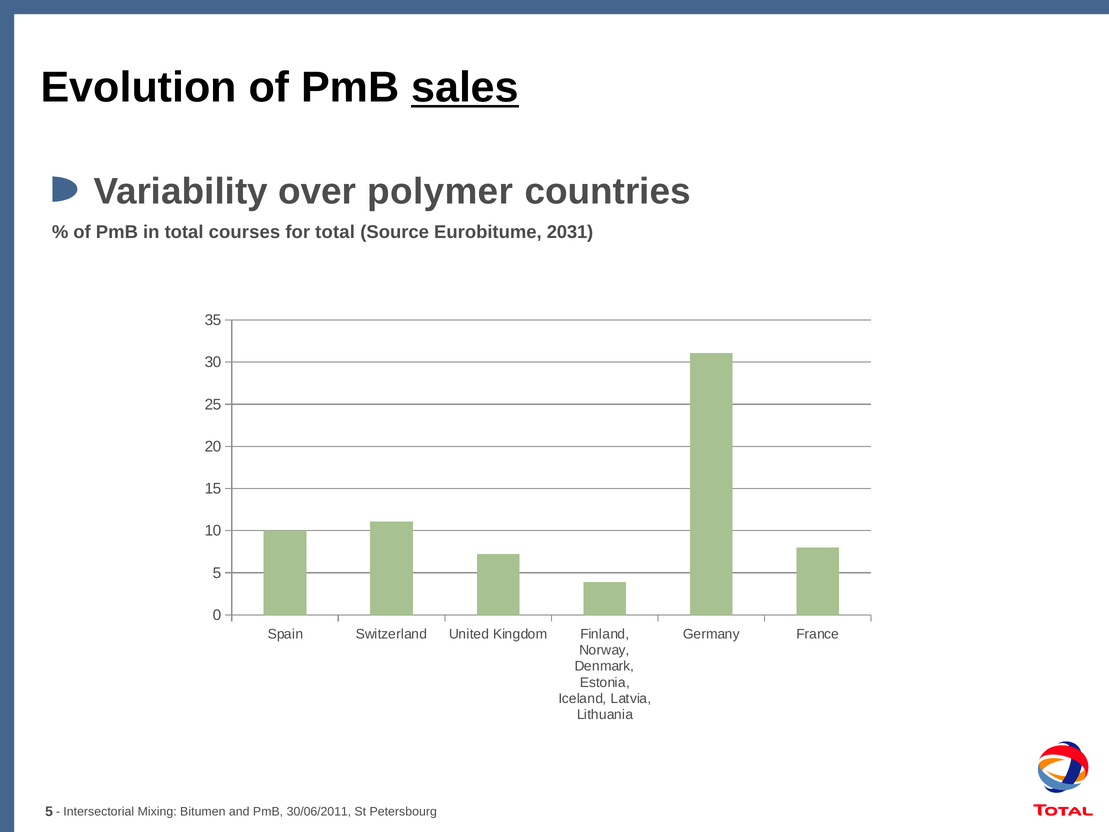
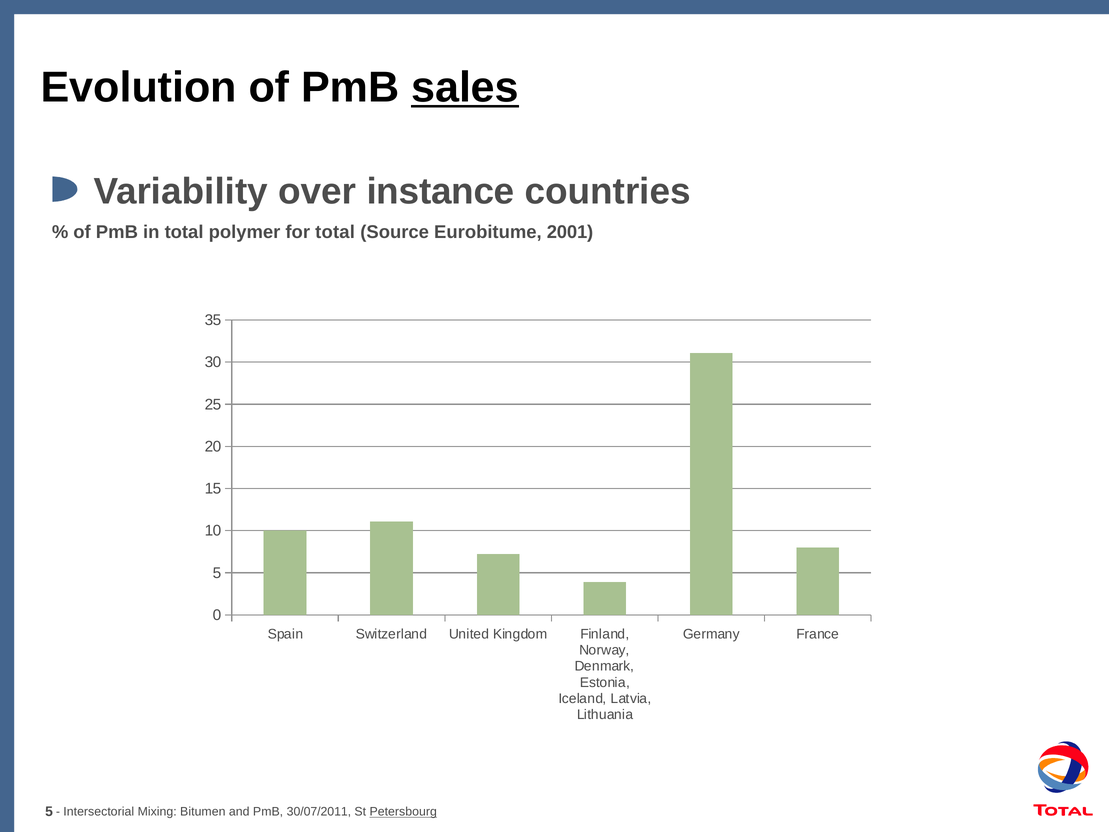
polymer: polymer -> instance (441, 192)
courses: courses -> polymer (245, 232)
2031: 2031 -> 2001 (570, 232)
30/06/2011: 30/06/2011 -> 30/07/2011 (319, 812)
Petersbourg underline: none -> present (403, 812)
